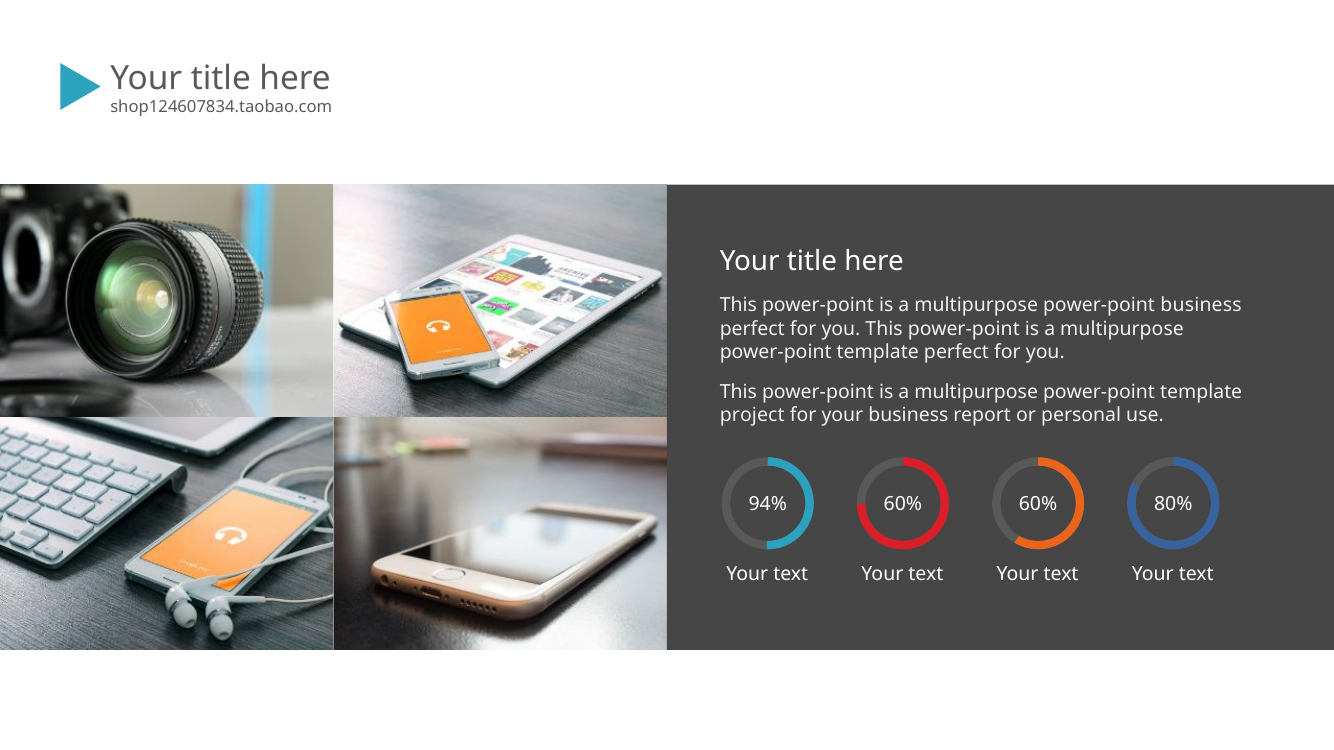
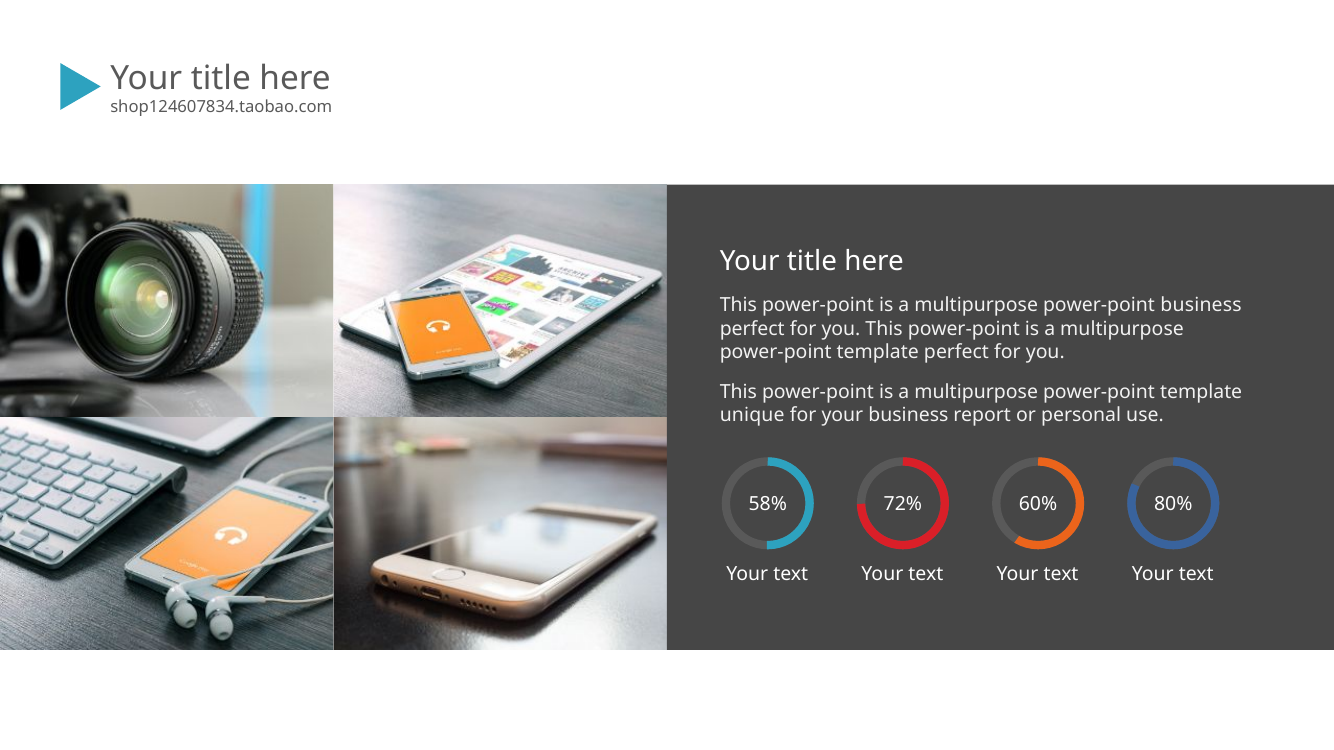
project: project -> unique (752, 416)
94%: 94% -> 58% (768, 505)
60%: 60% -> 72% (903, 505)
